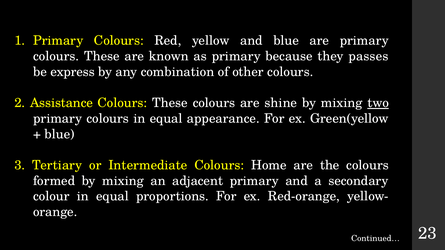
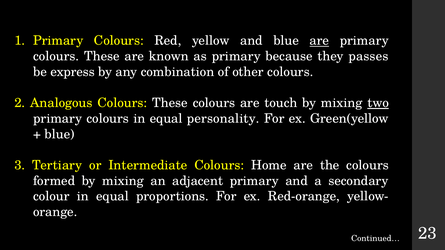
are underline: none -> present (319, 41)
Assistance: Assistance -> Analogous (61, 103)
shine: shine -> touch (281, 103)
appearance: appearance -> personality (223, 119)
